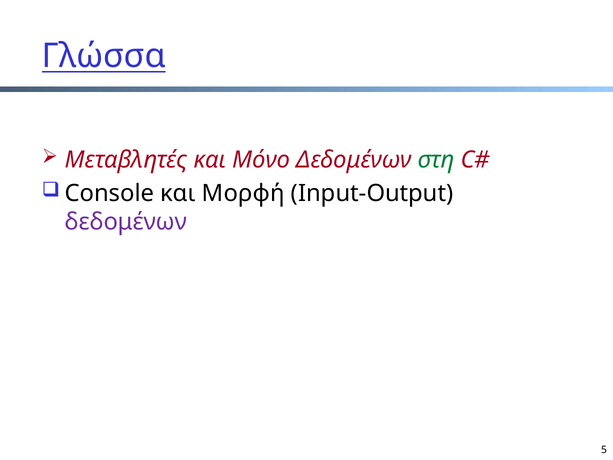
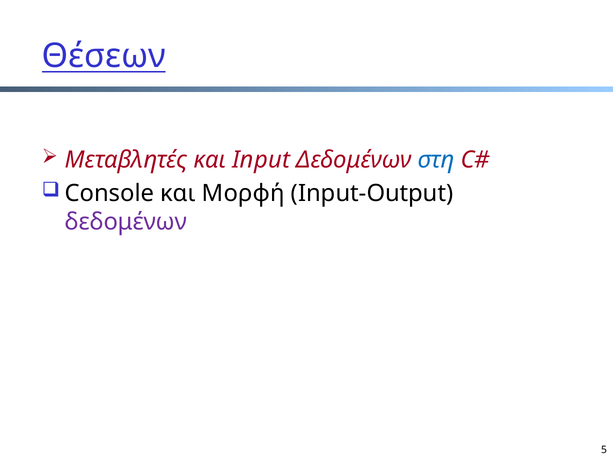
Γλώσσα: Γλώσσα -> Θέσεων (104, 56)
Μόνο: Μόνο -> Input (261, 160)
στη colour: green -> blue (436, 160)
